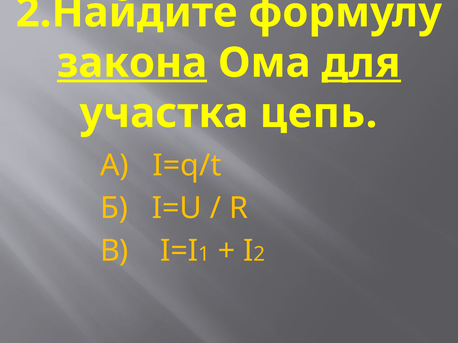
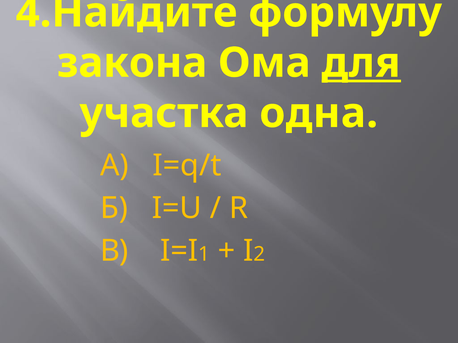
2.Найдите: 2.Найдите -> 4.Найдите (127, 13)
закона underline: present -> none (132, 63)
цепь: цепь -> одна (319, 113)
